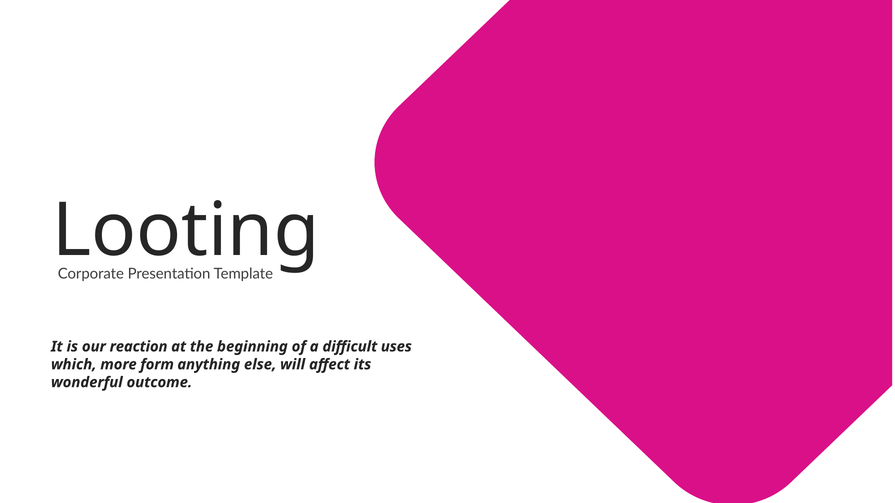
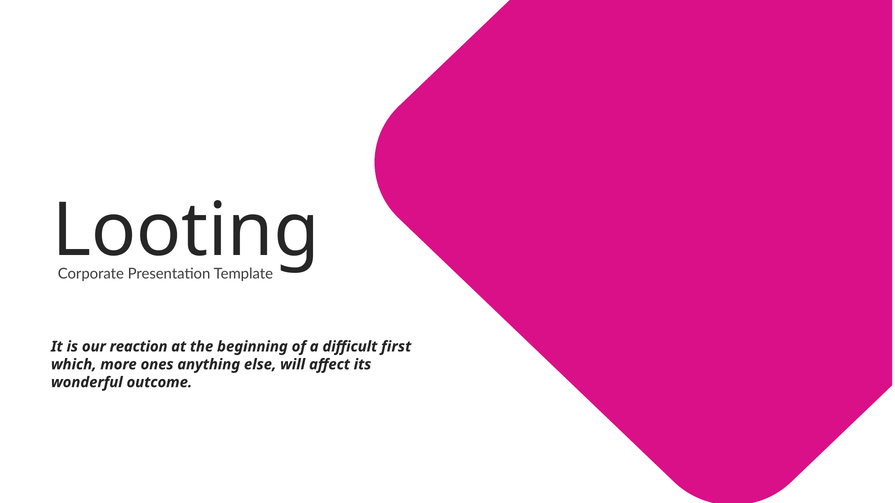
uses: uses -> first (396, 347)
form: form -> ones (157, 365)
